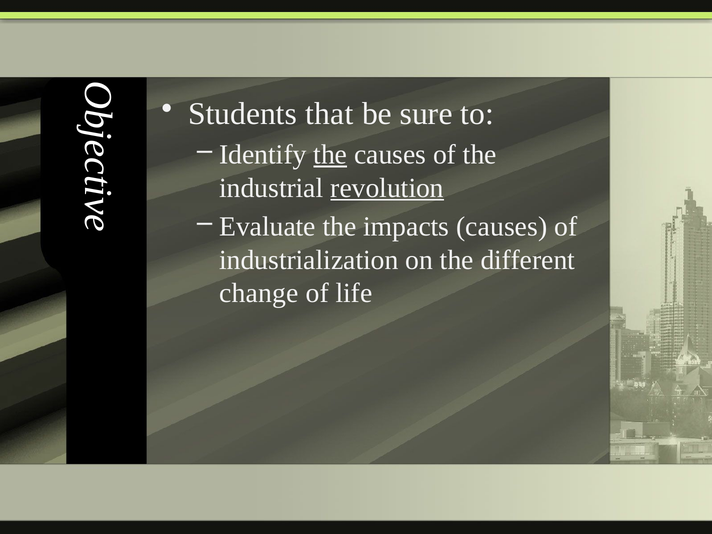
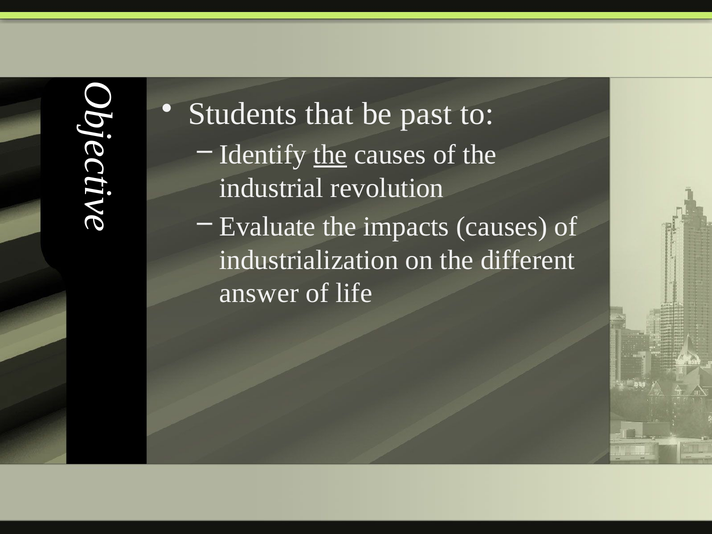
sure: sure -> past (426, 114)
revolution underline: present -> none (387, 188)
change: change -> answer (259, 293)
